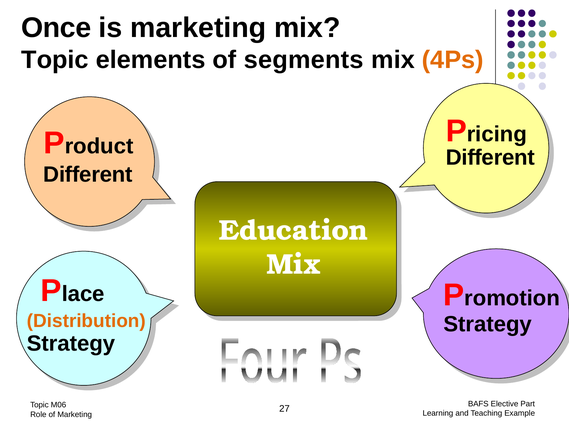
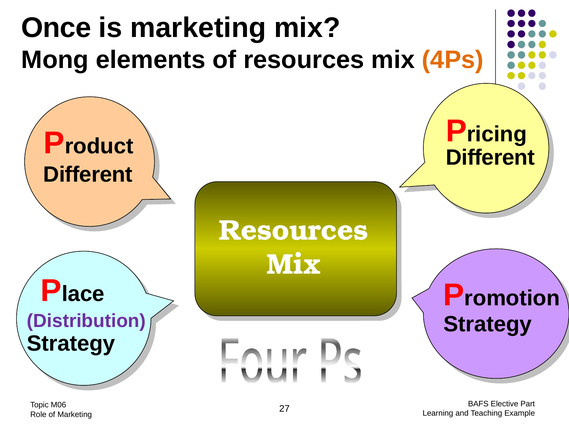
Topic: Topic -> Mong (55, 60)
of segments: segments -> resources (304, 60)
Education: Education -> Resources (294, 231)
Distribution colour: orange -> purple (86, 321)
